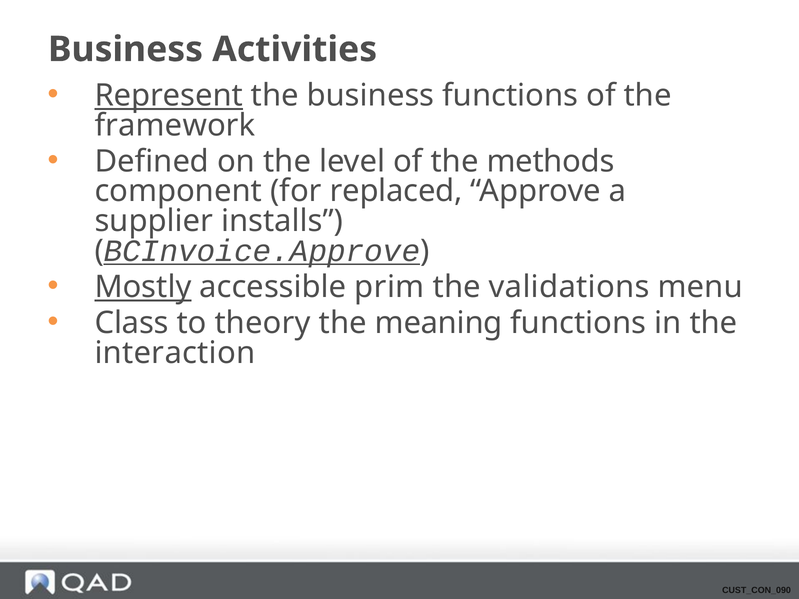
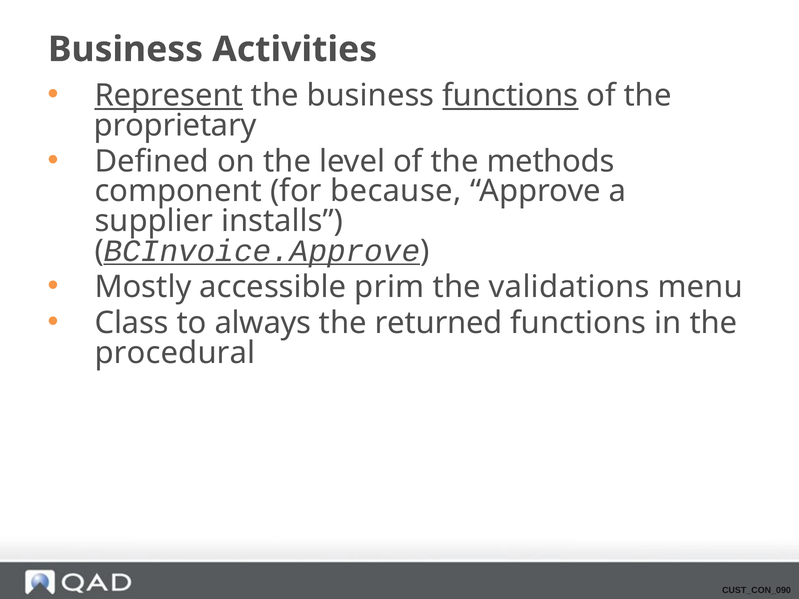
functions underline: none -> present (510, 96)
framework: framework -> proprietary (175, 125)
replaced: replaced -> because (396, 191)
Mostly underline: present -> none (143, 287)
theory: theory -> always (263, 323)
meaning: meaning -> returned (439, 323)
interaction: interaction -> procedural (175, 353)
